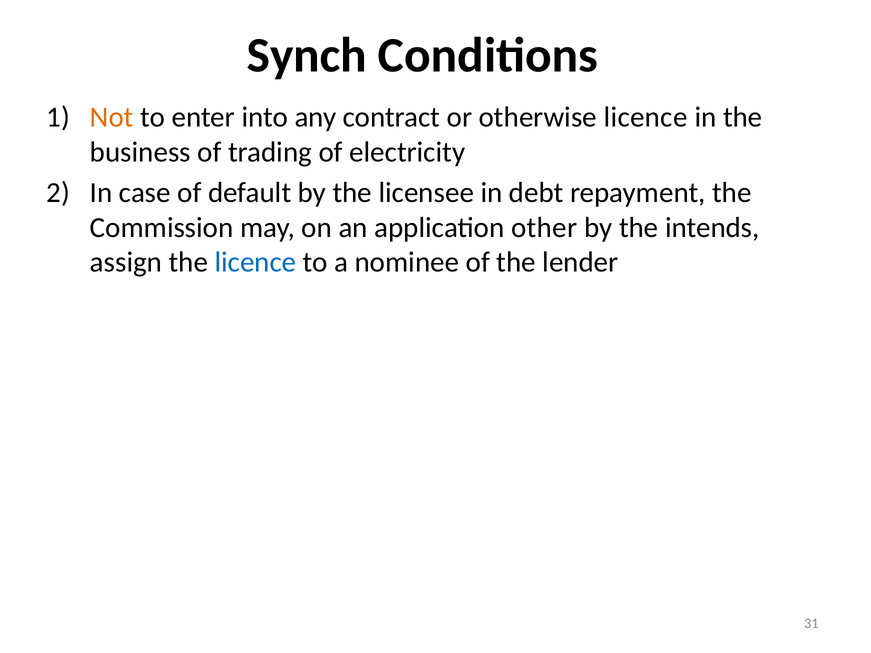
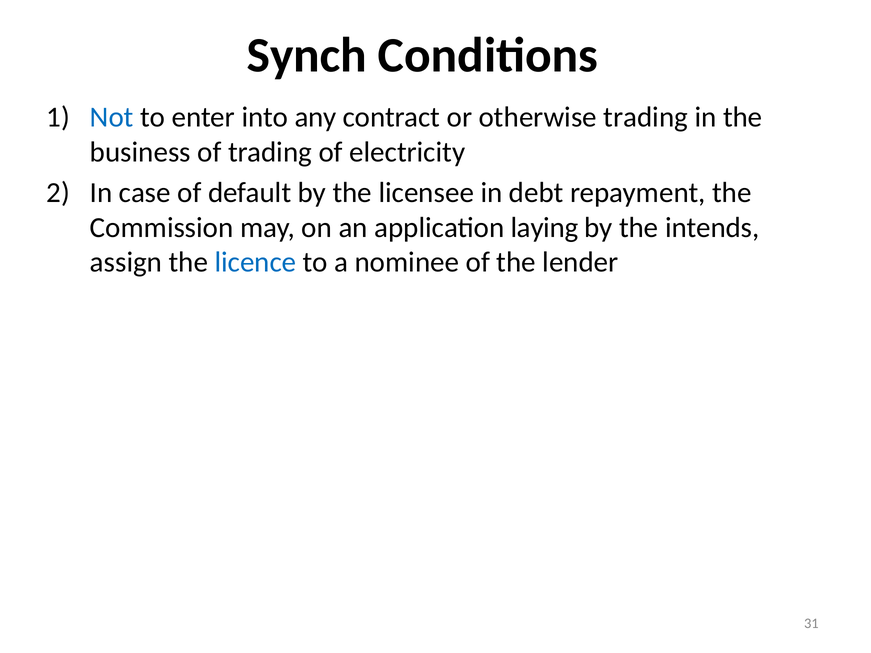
Not colour: orange -> blue (112, 117)
otherwise licence: licence -> trading (646, 117)
other: other -> laying (544, 228)
